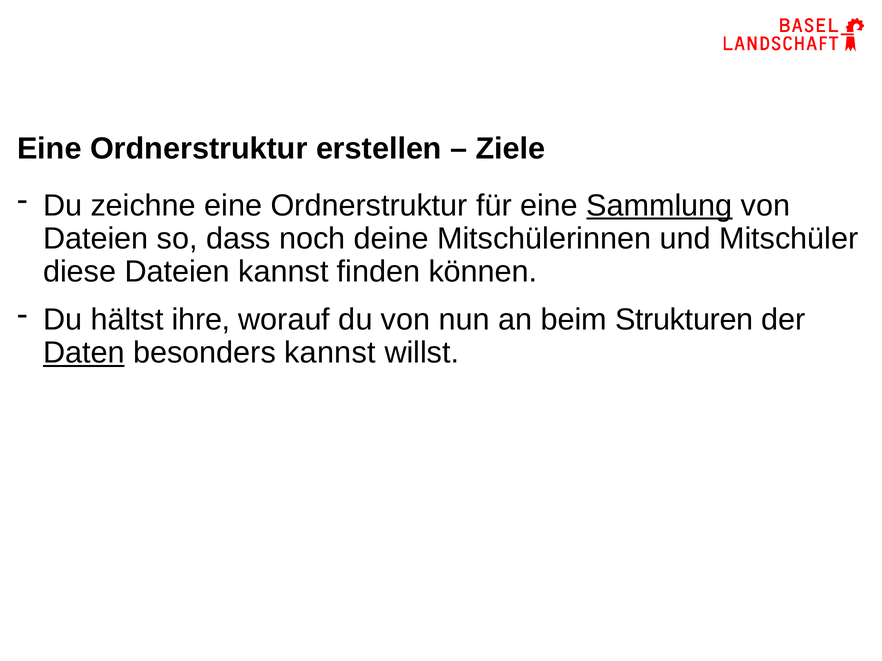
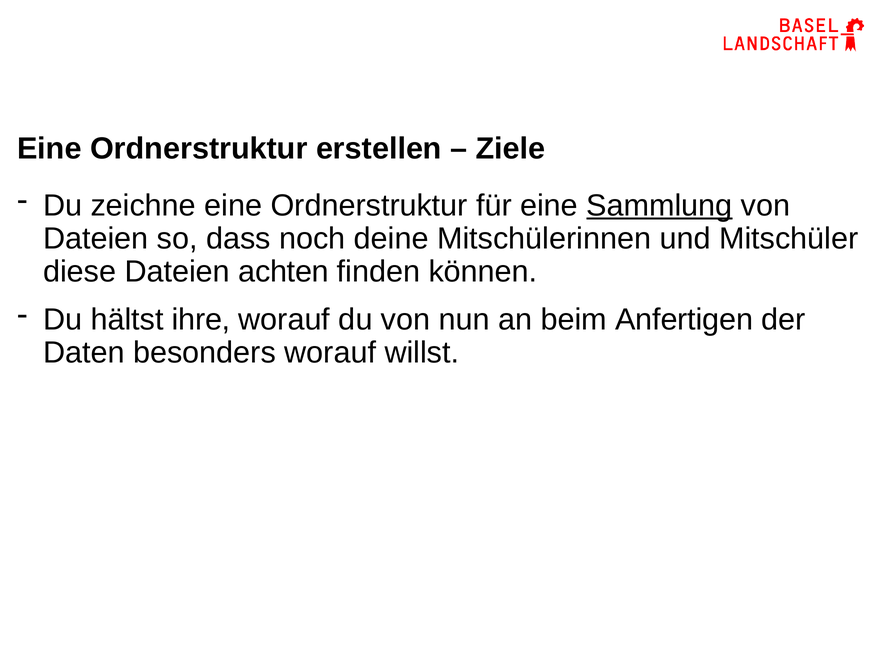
Dateien kannst: kannst -> achten (284, 272)
Strukturen: Strukturen -> Anfertigen (684, 320)
Daten underline: present -> none (84, 353)
besonders kannst: kannst -> worauf (330, 353)
